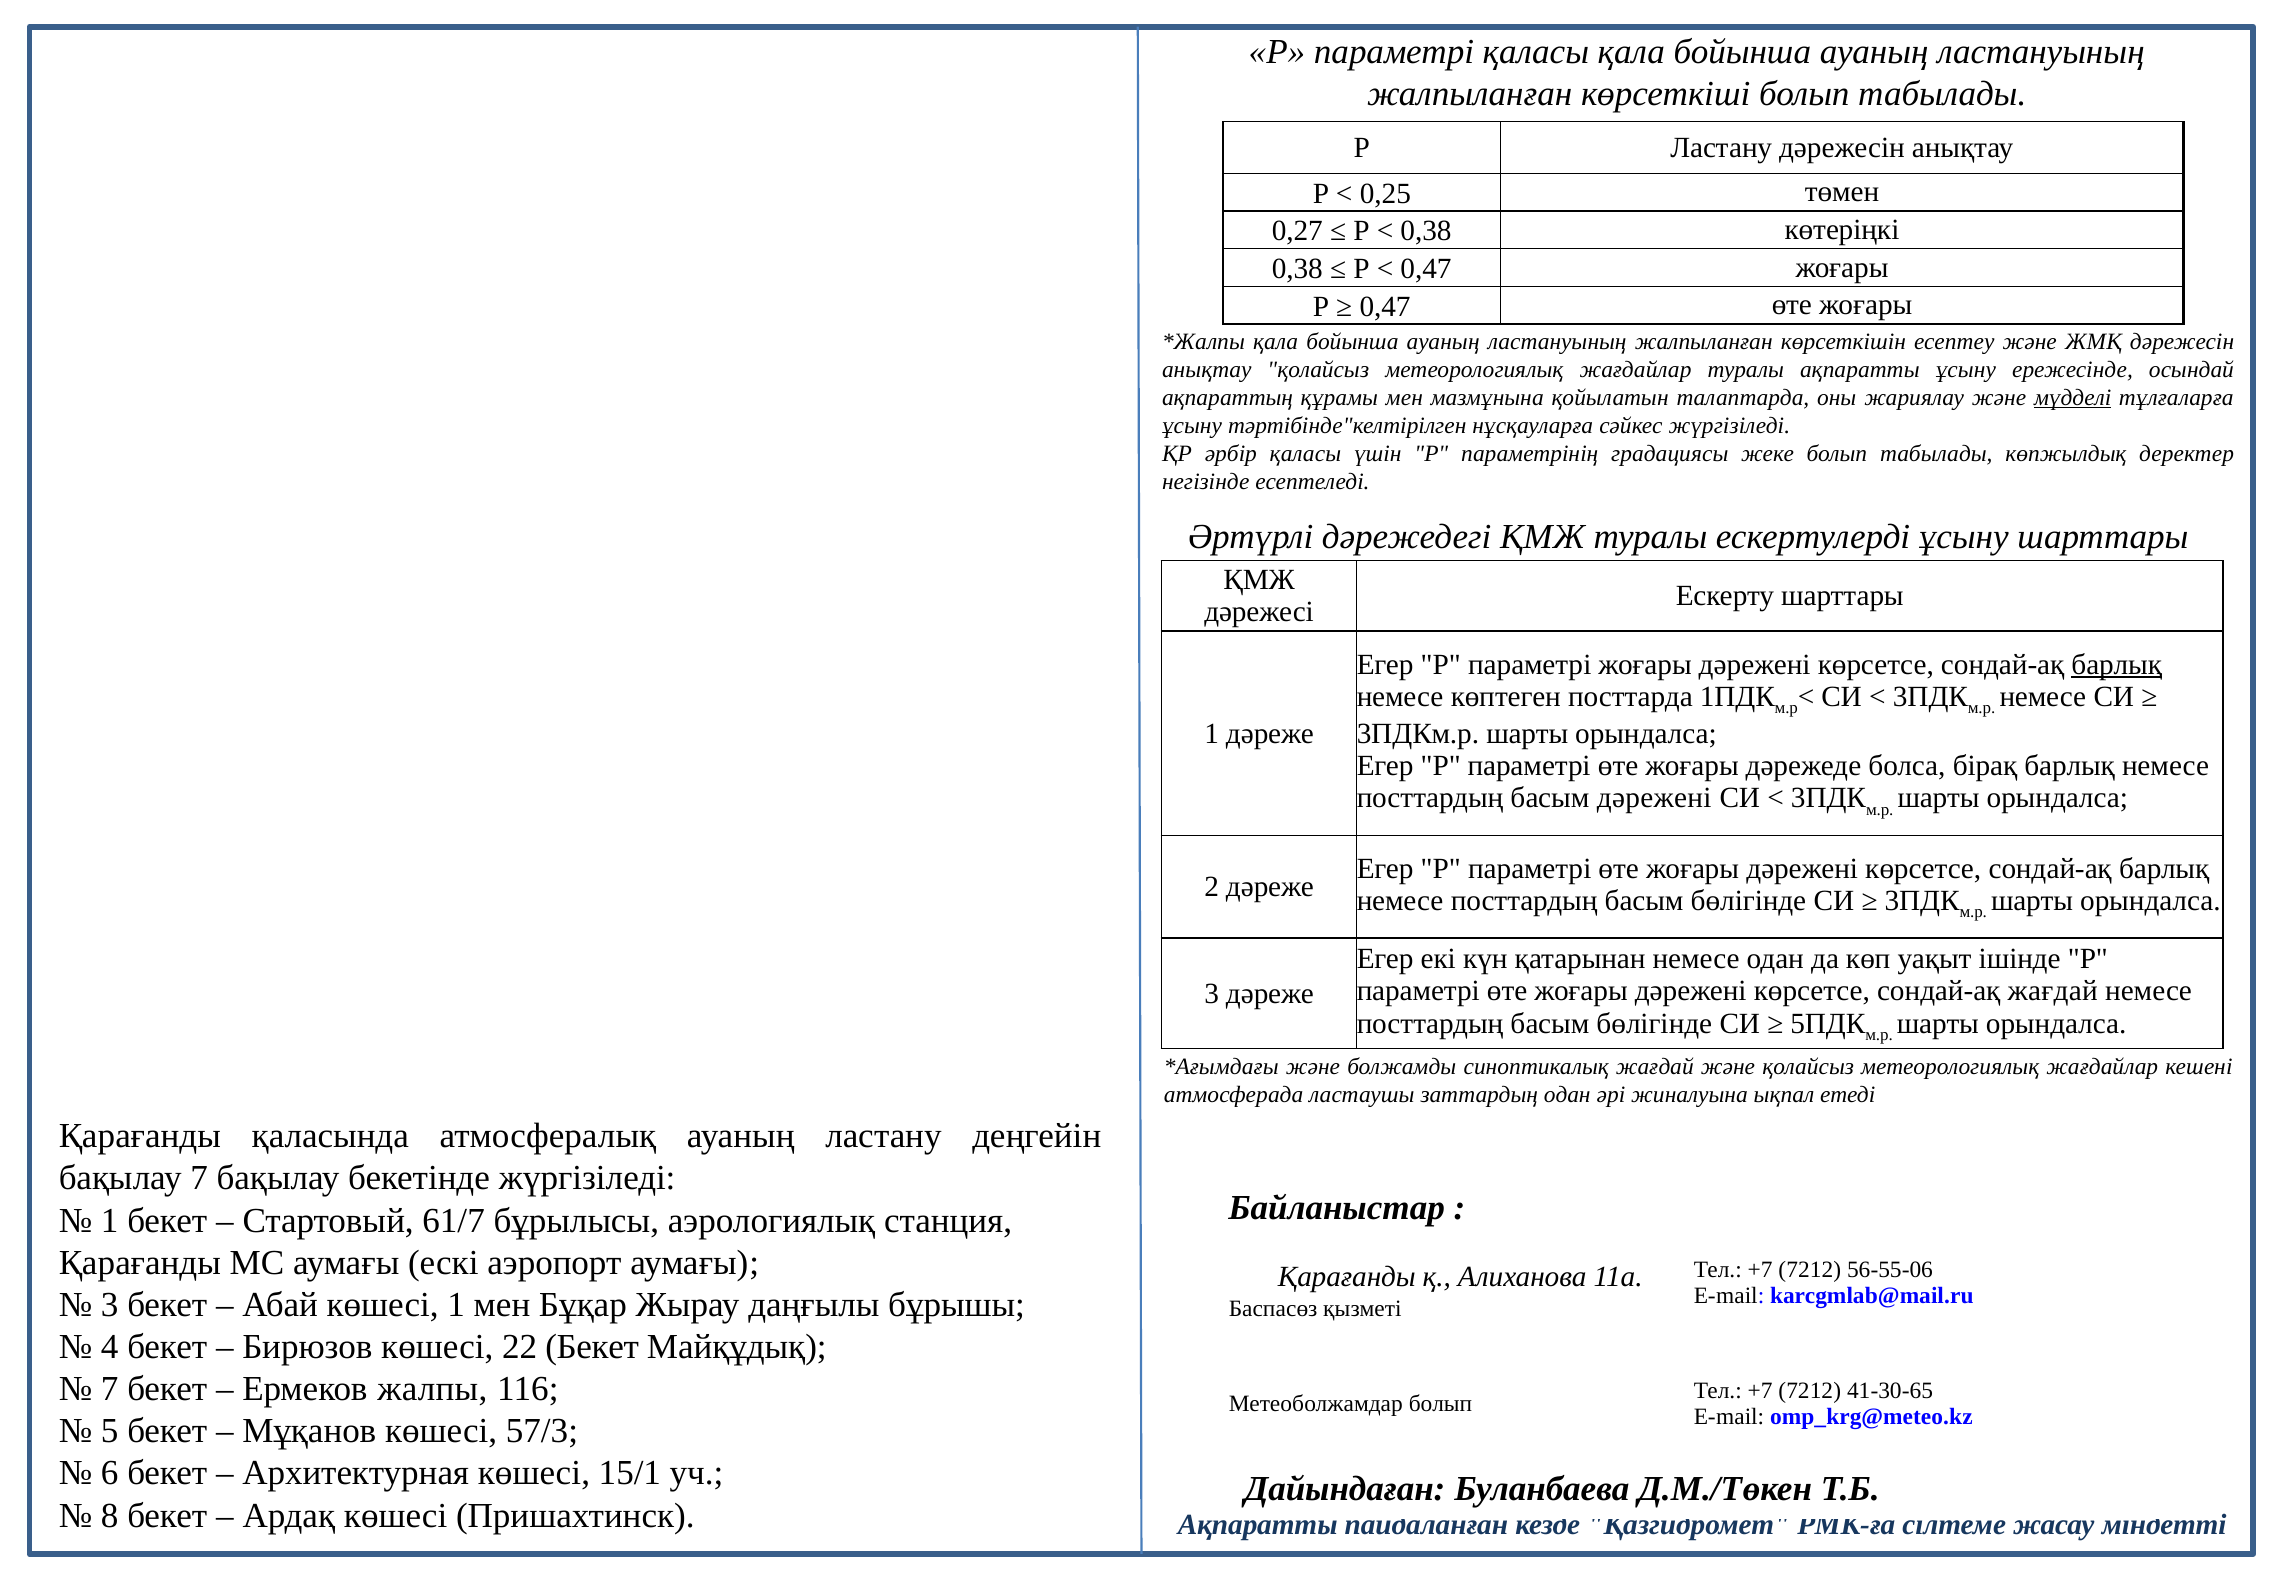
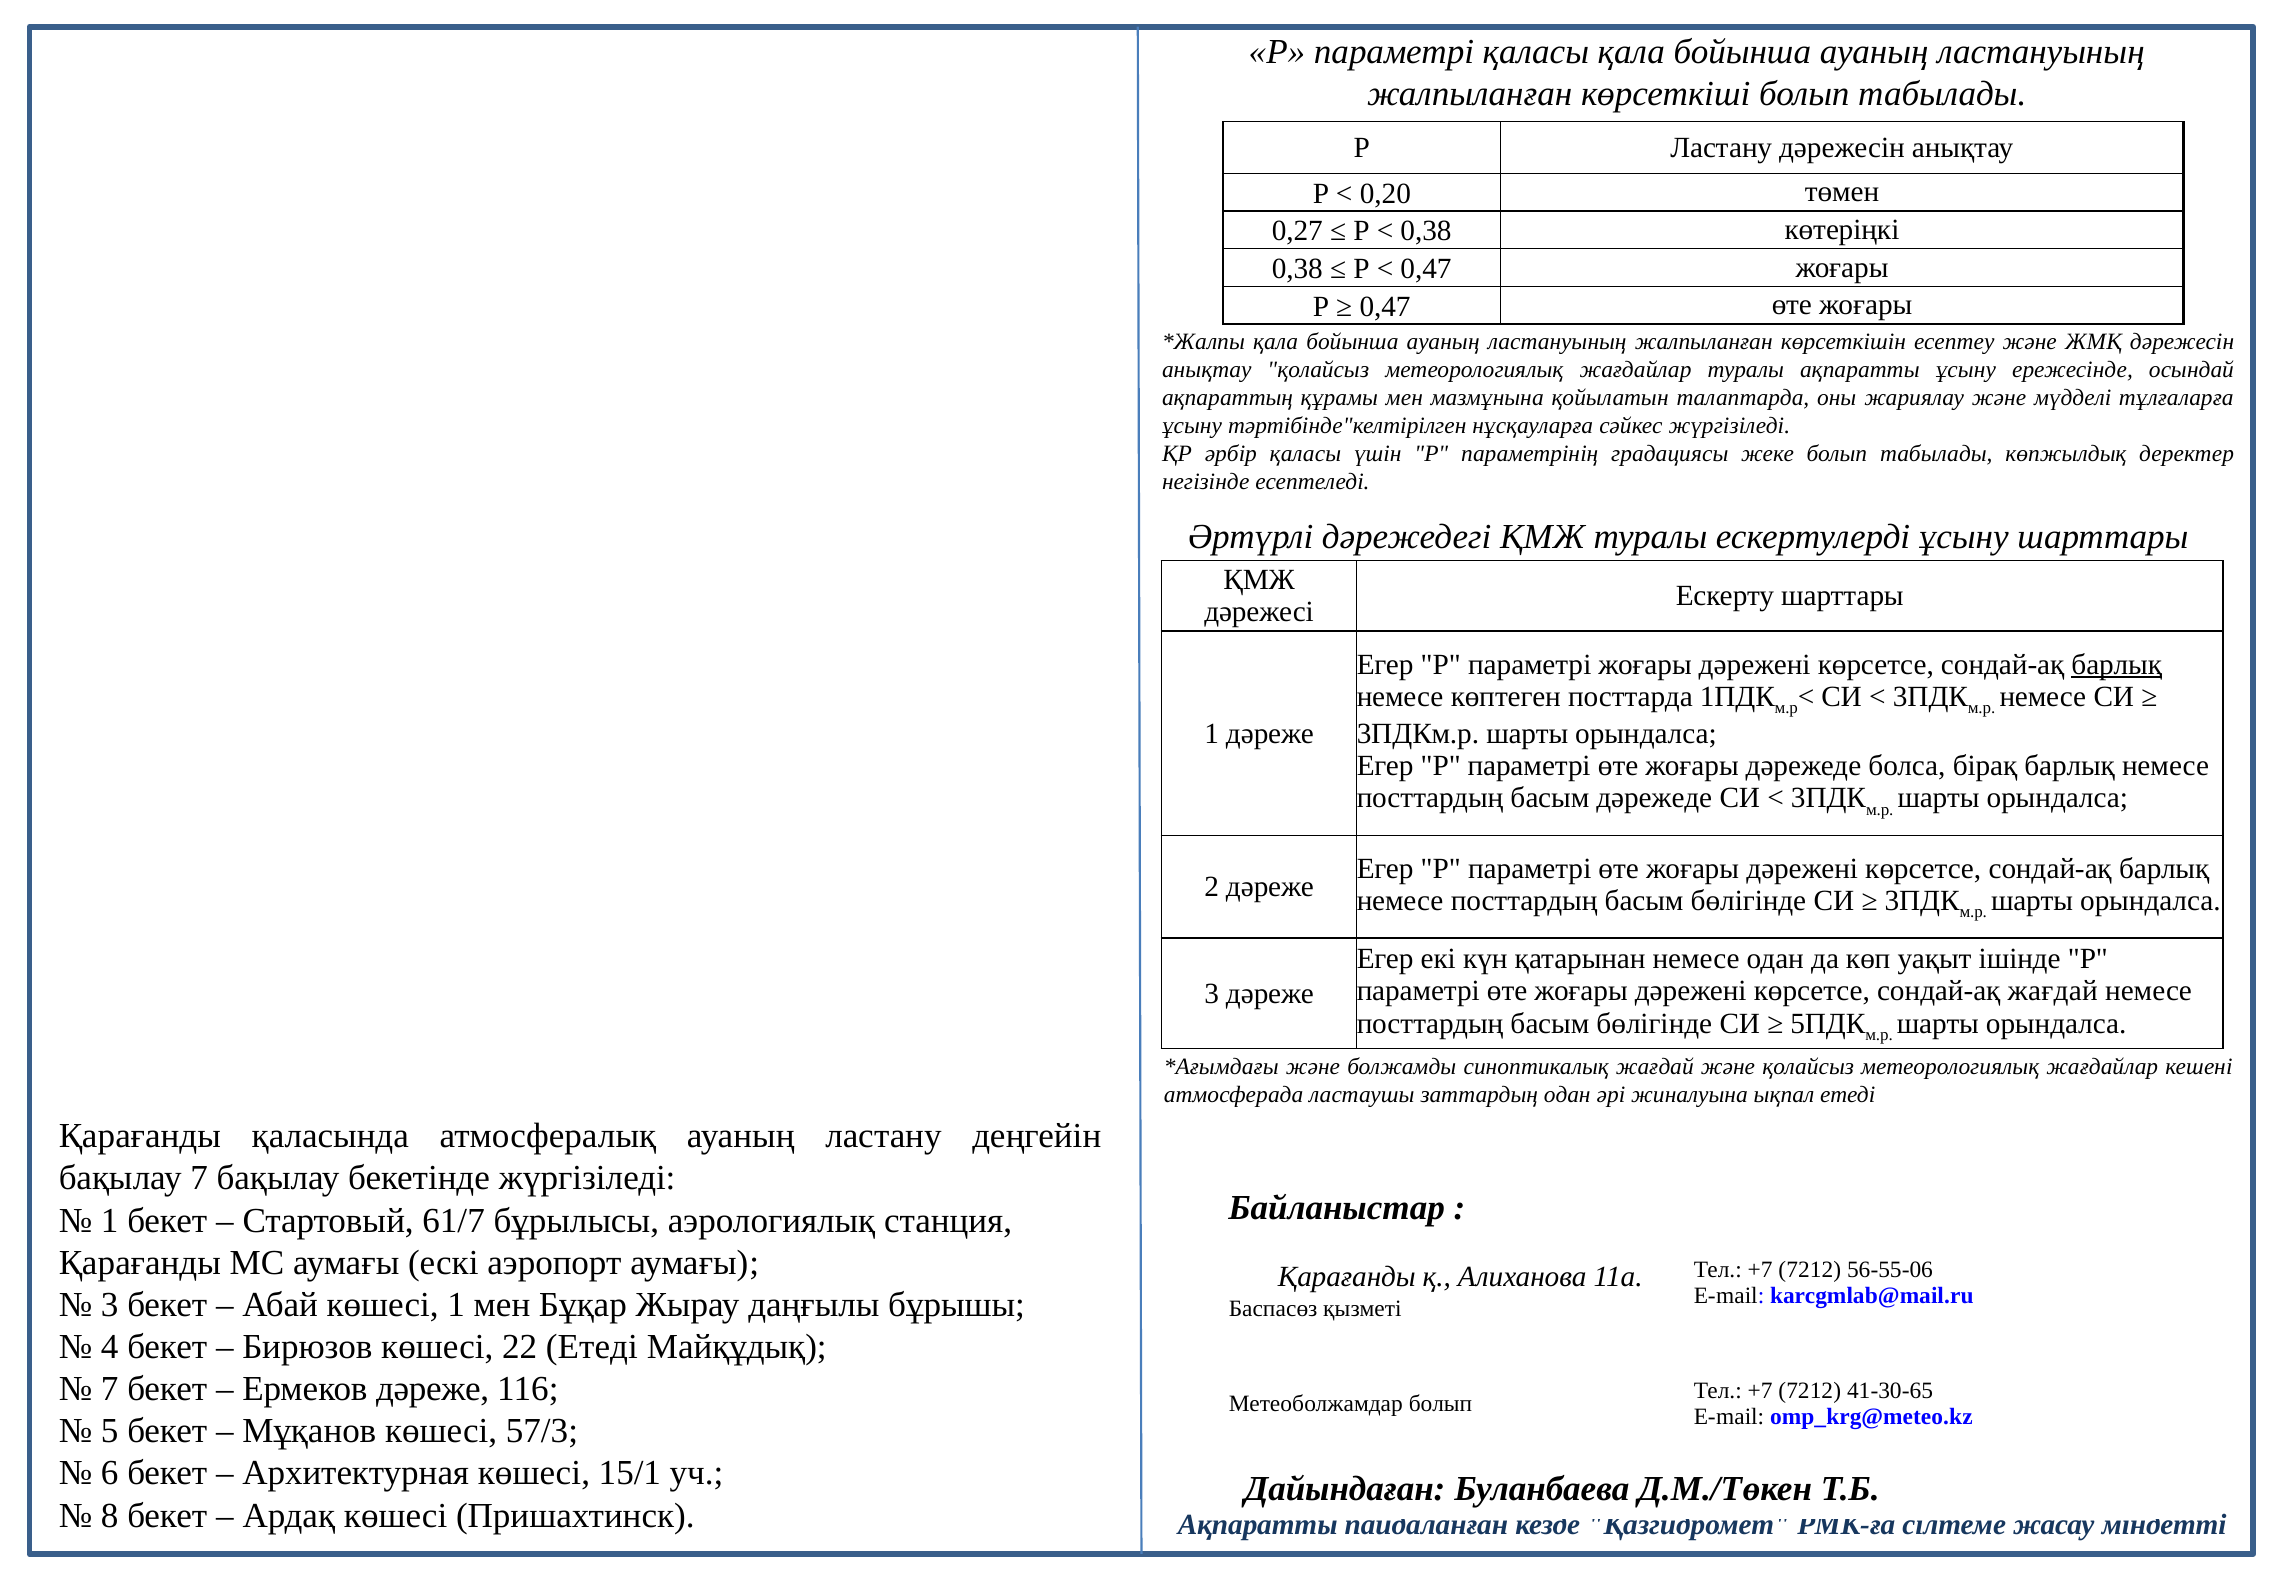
0,25: 0,25 -> 0,20 (1385, 193)
мүдделі underline: present -> none (2073, 397)
басым дәрежені: дәрежені -> дәрежеде (1654, 798)
22 Бекет: Бекет -> Етеді (592, 1347)
Ермеков жалпы: жалпы -> дәреже (433, 1389)
